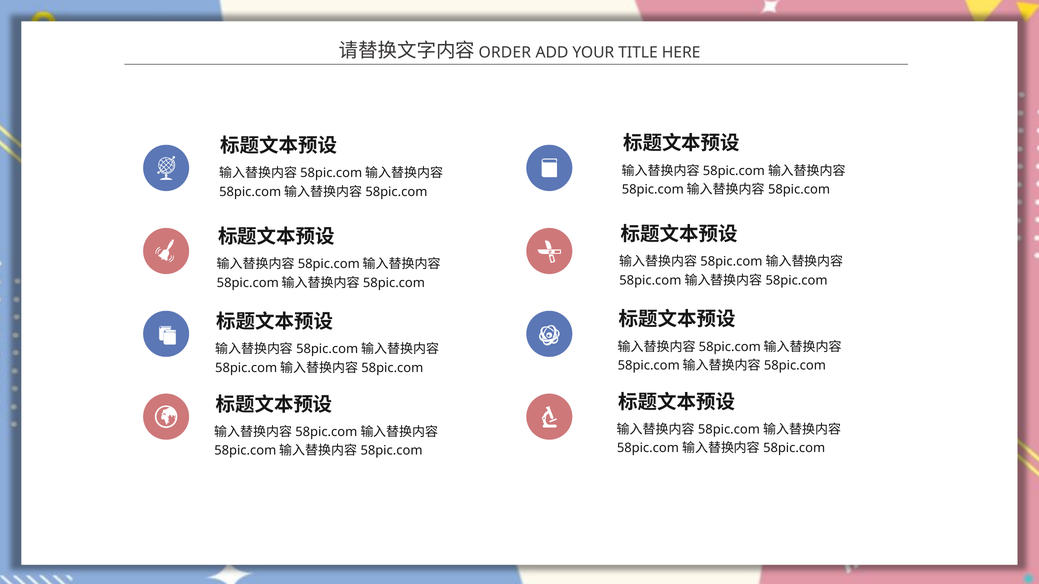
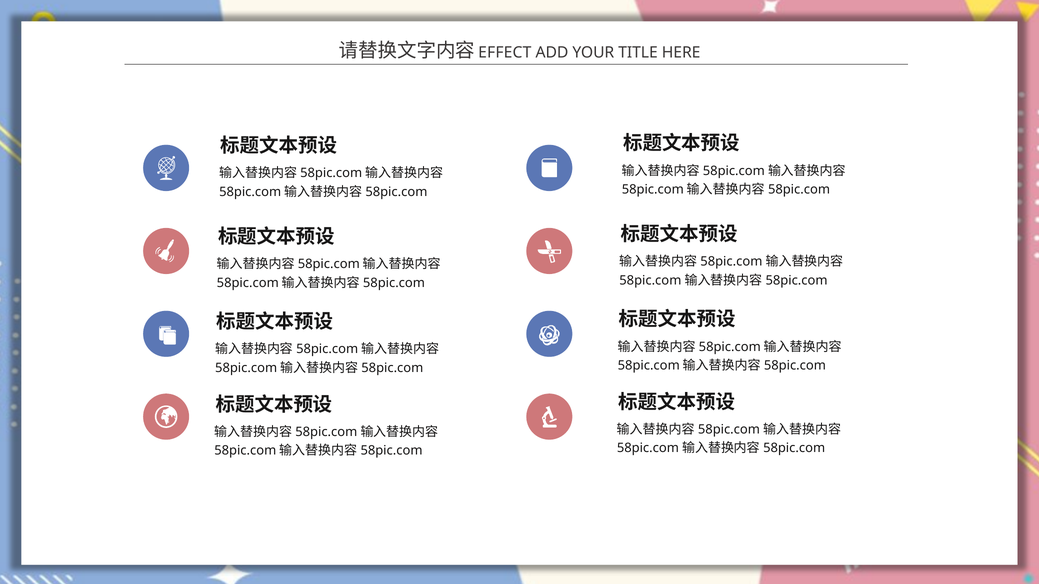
ORDER: ORDER -> EFFECT (505, 52)
